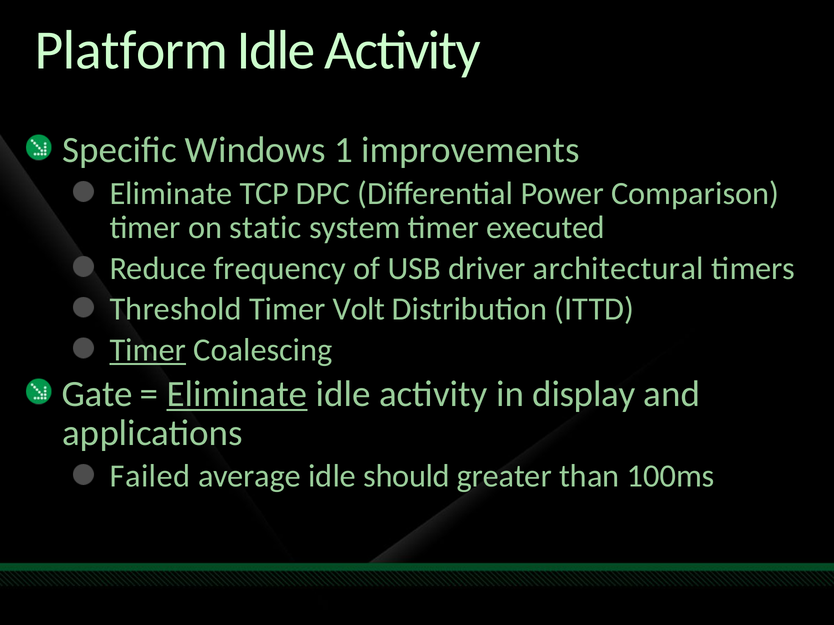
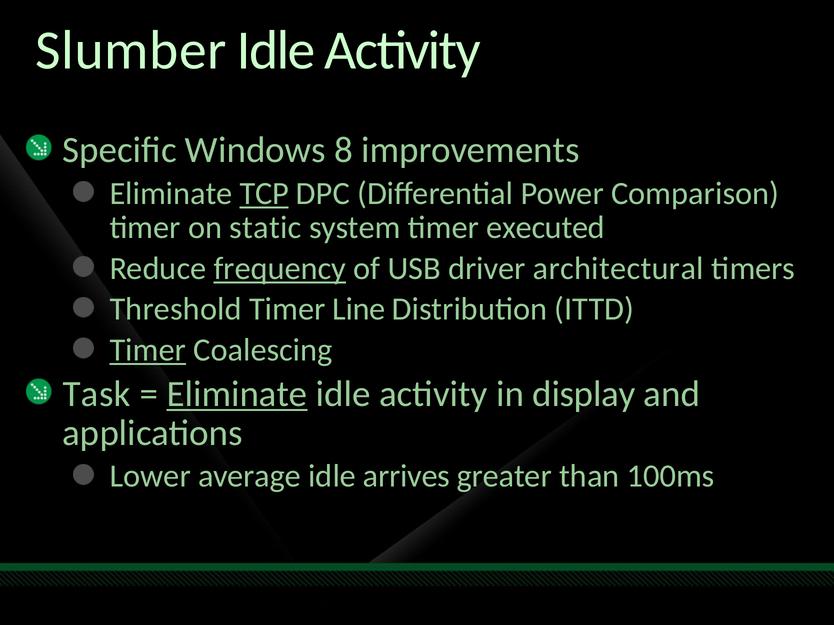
Platform: Platform -> Slumber (131, 51)
1: 1 -> 8 (343, 150)
TCP underline: none -> present (264, 194)
frequency underline: none -> present (280, 269)
Volt: Volt -> Line (359, 309)
Gate: Gate -> Task (97, 394)
Failed: Failed -> Lower (150, 477)
should: should -> arrives (407, 477)
